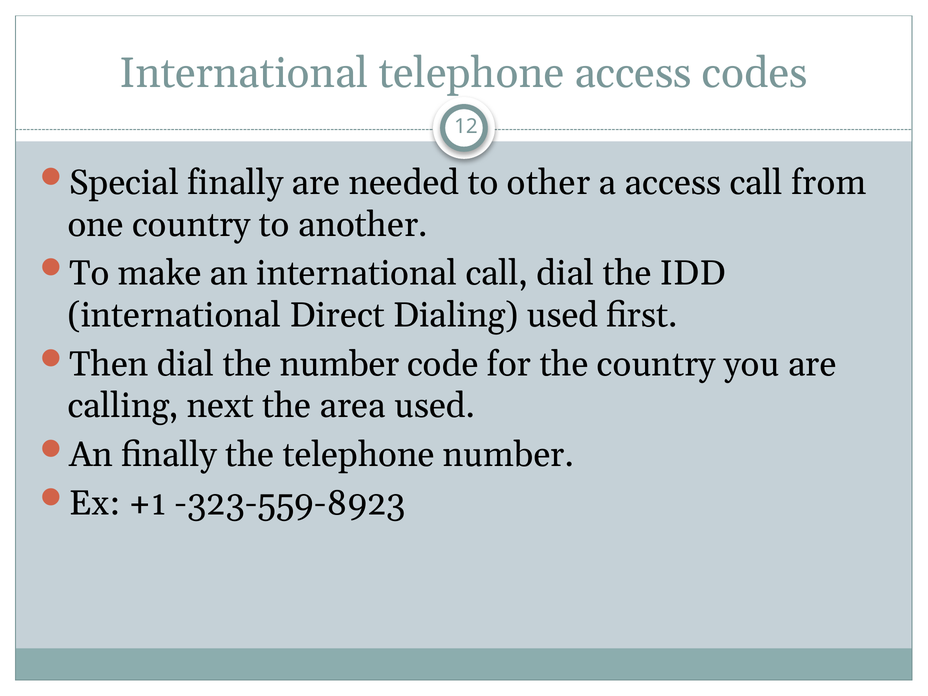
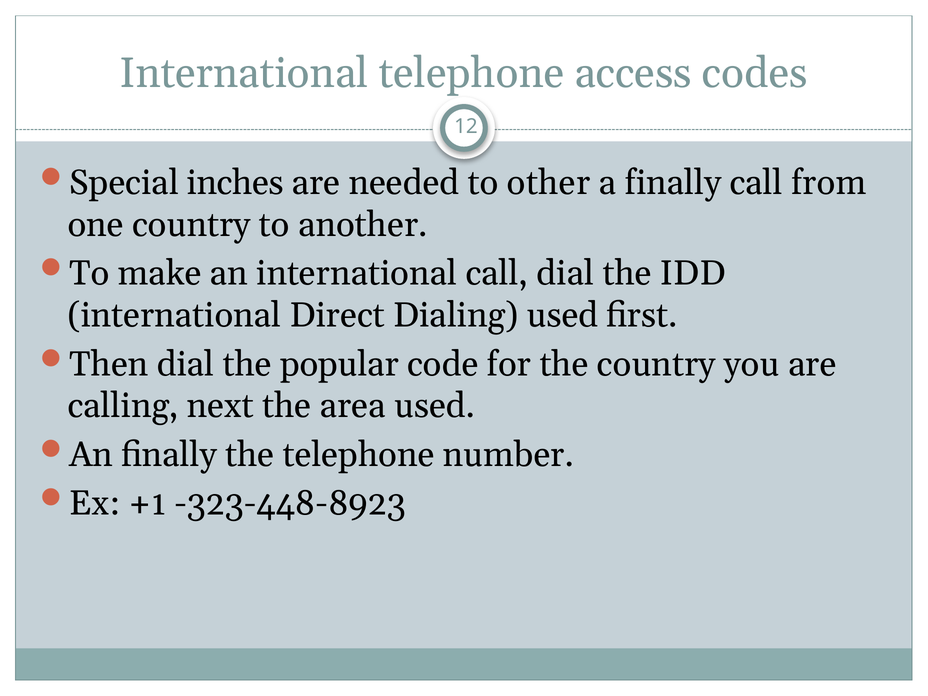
Special finally: finally -> inches (235, 183)
a access: access -> finally (673, 183)
the number: number -> popular (340, 364)
-323-559-8923: -323-559-8923 -> -323-448-8923 (290, 503)
